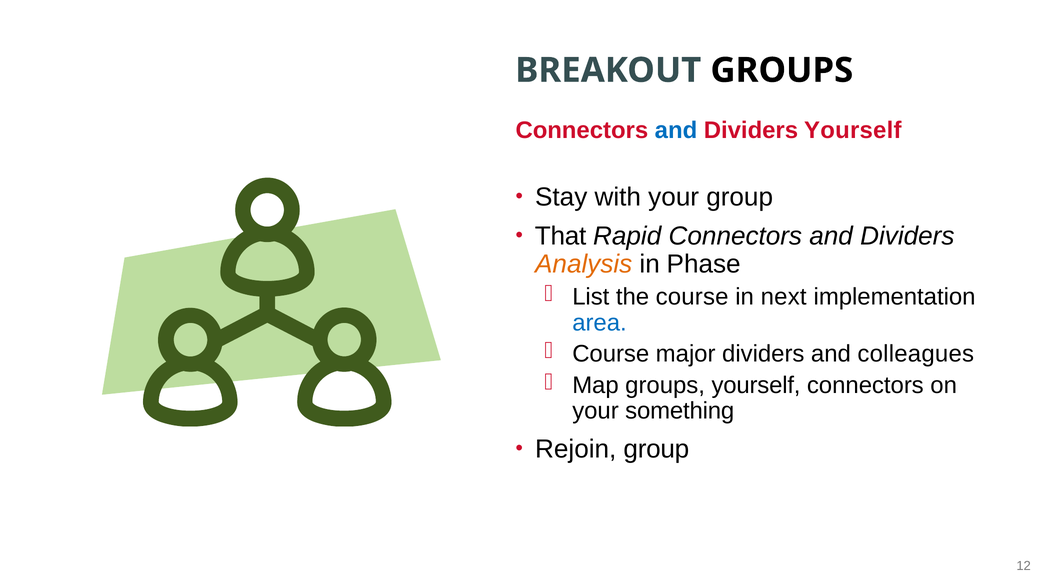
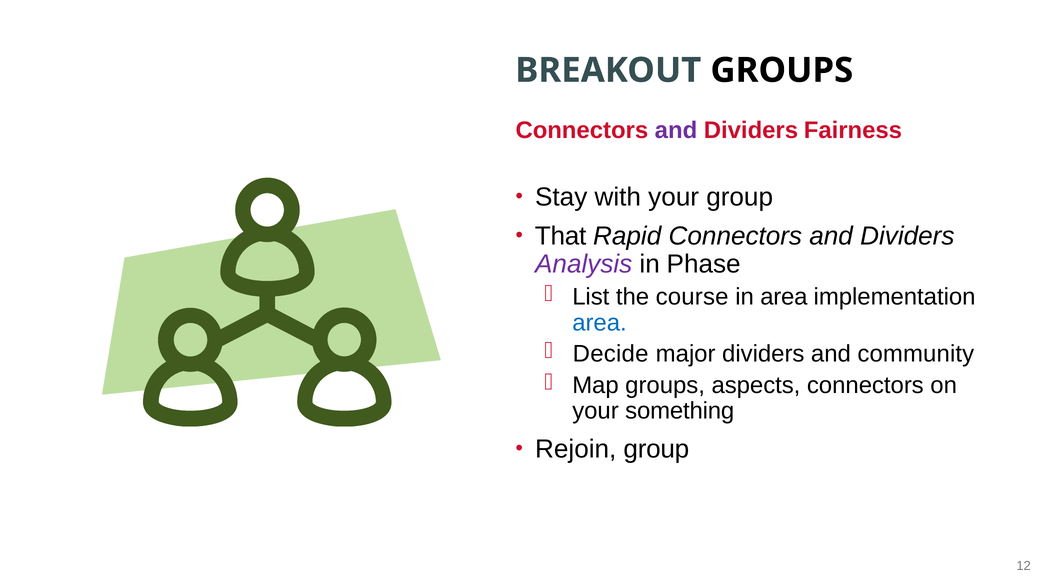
and colour: blue -> purple (676, 130)
Dividers Yourself: Yourself -> Fairness (853, 130)
Analysis colour: orange -> purple (584, 264)
in next: next -> area (784, 297)
Course: Course -> Decide (611, 354)
colleagues: colleagues -> community (916, 354)
groups yourself: yourself -> aspects (756, 385)
